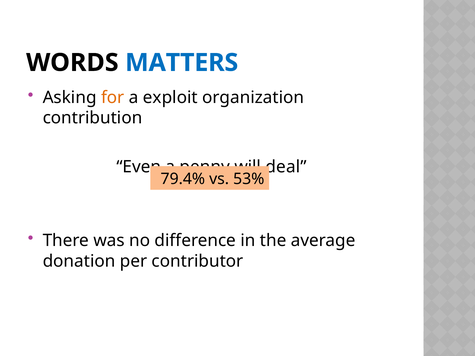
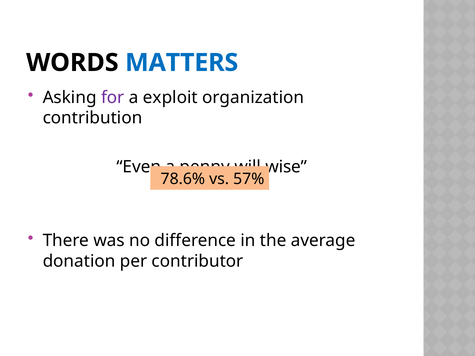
for colour: orange -> purple (113, 97)
deal: deal -> wise (286, 167)
79.4%: 79.4% -> 78.6% (183, 179)
53%: 53% -> 57% (249, 179)
